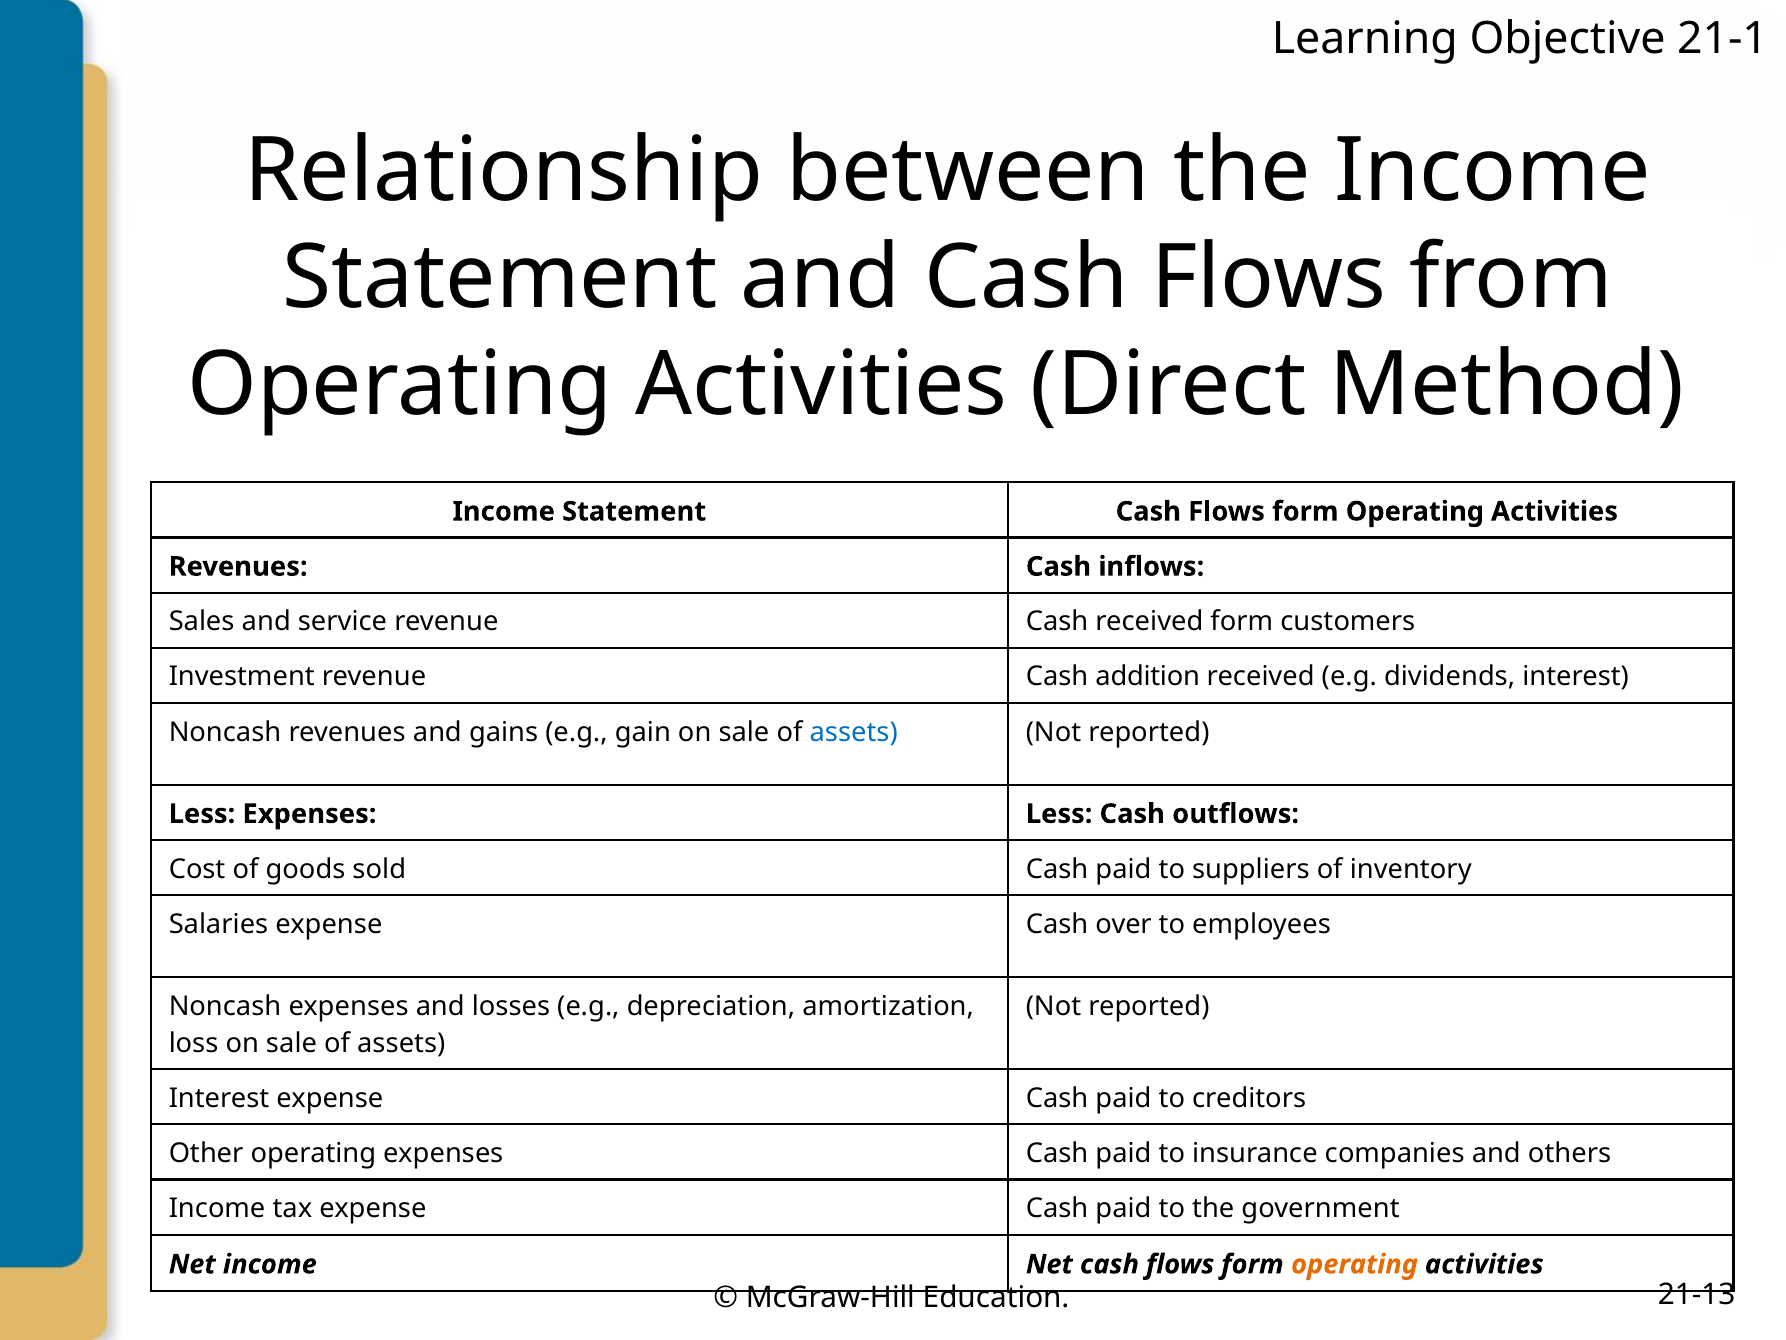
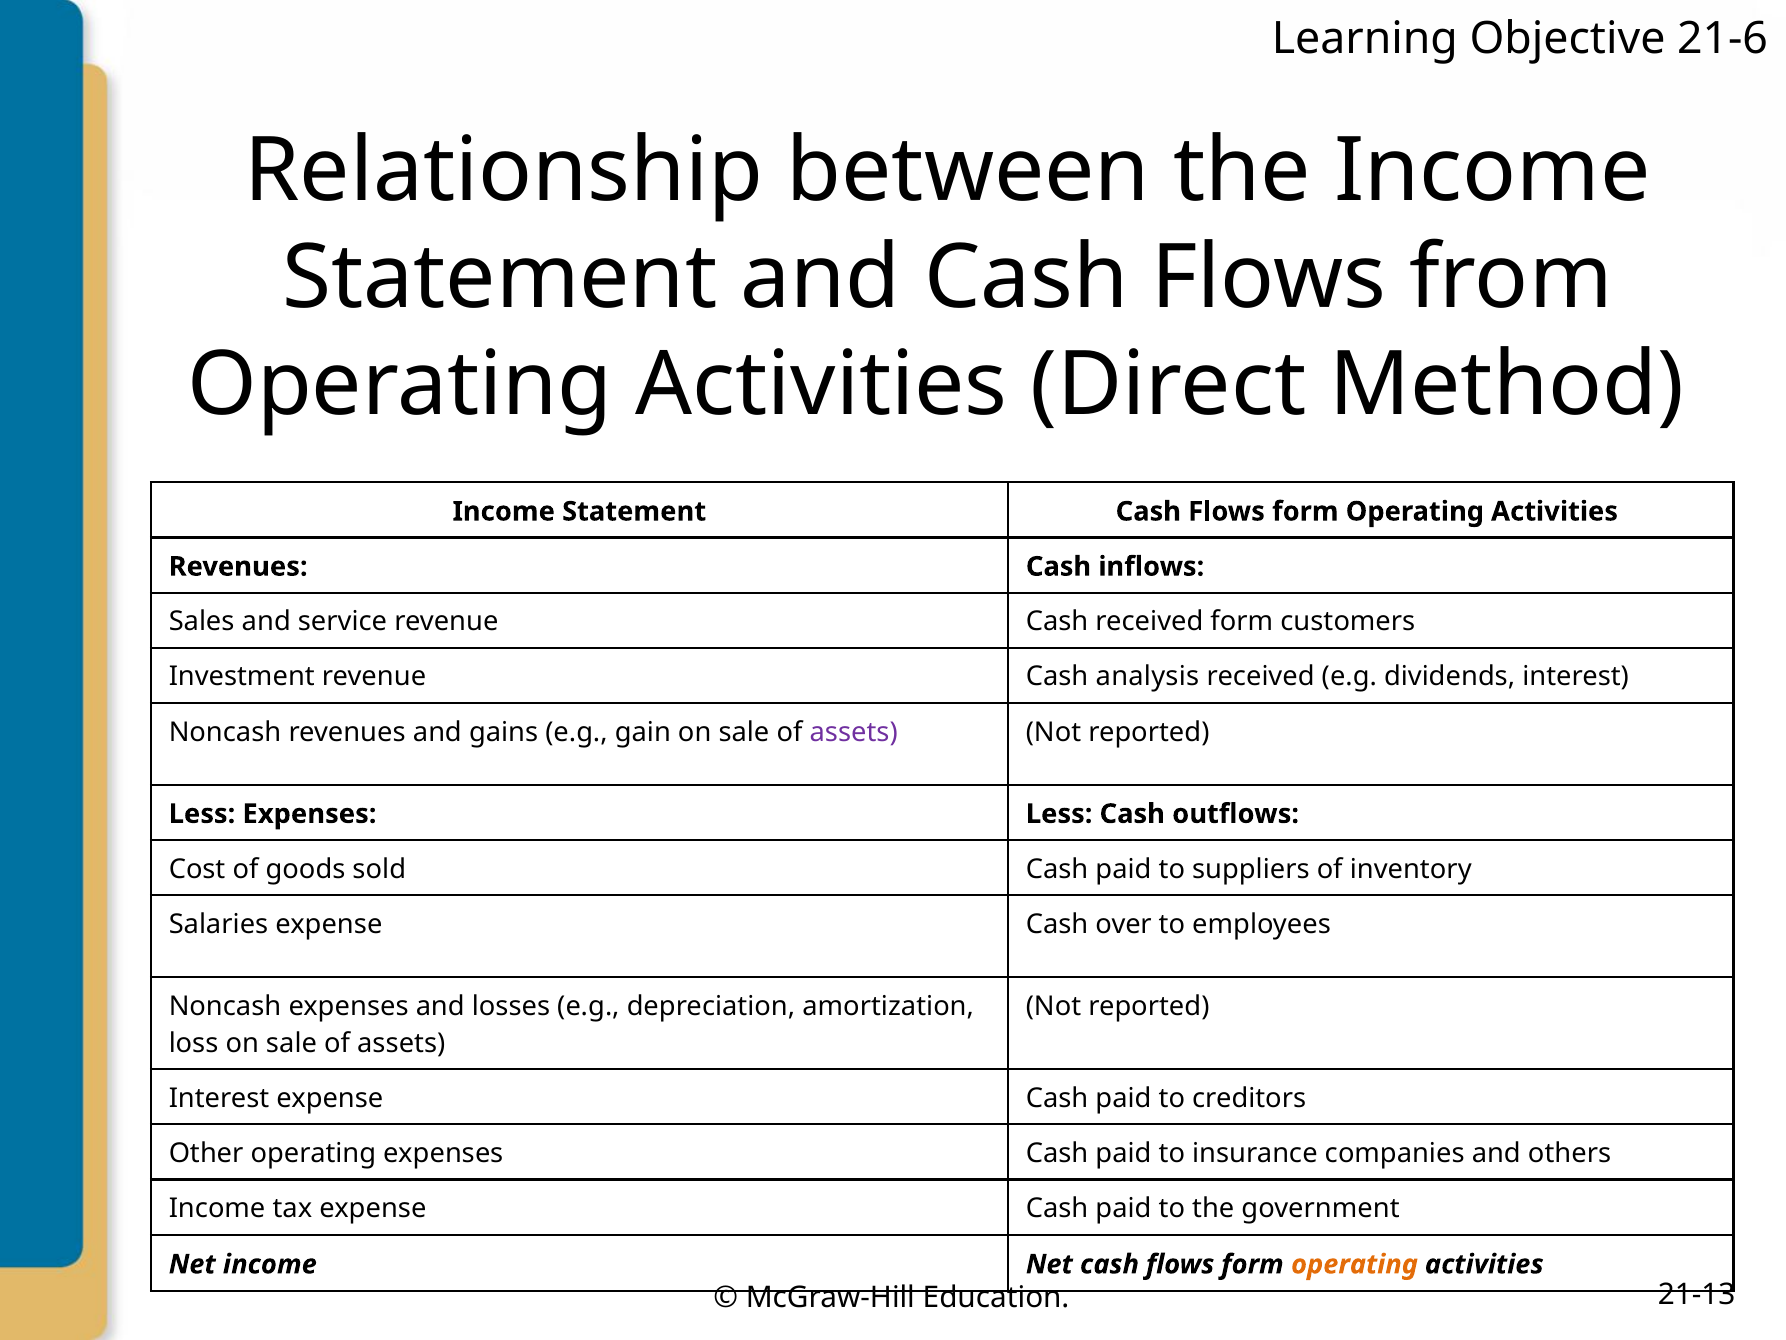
21-1: 21-1 -> 21-6 (1723, 39)
addition: addition -> analysis (1147, 677)
assets colour: blue -> purple (854, 732)
